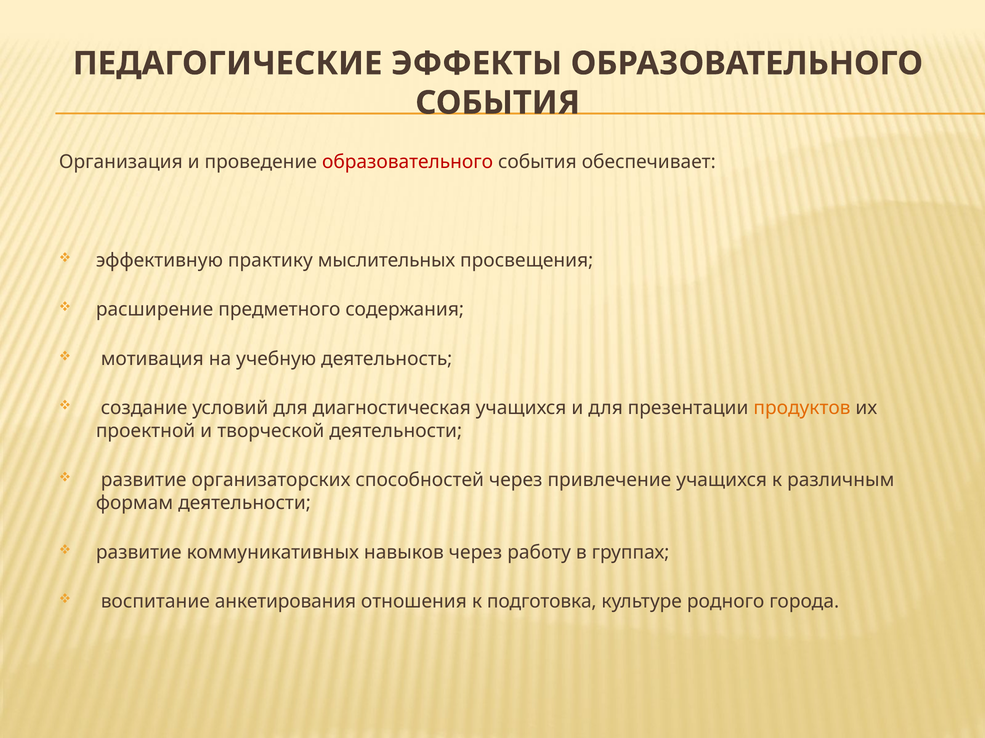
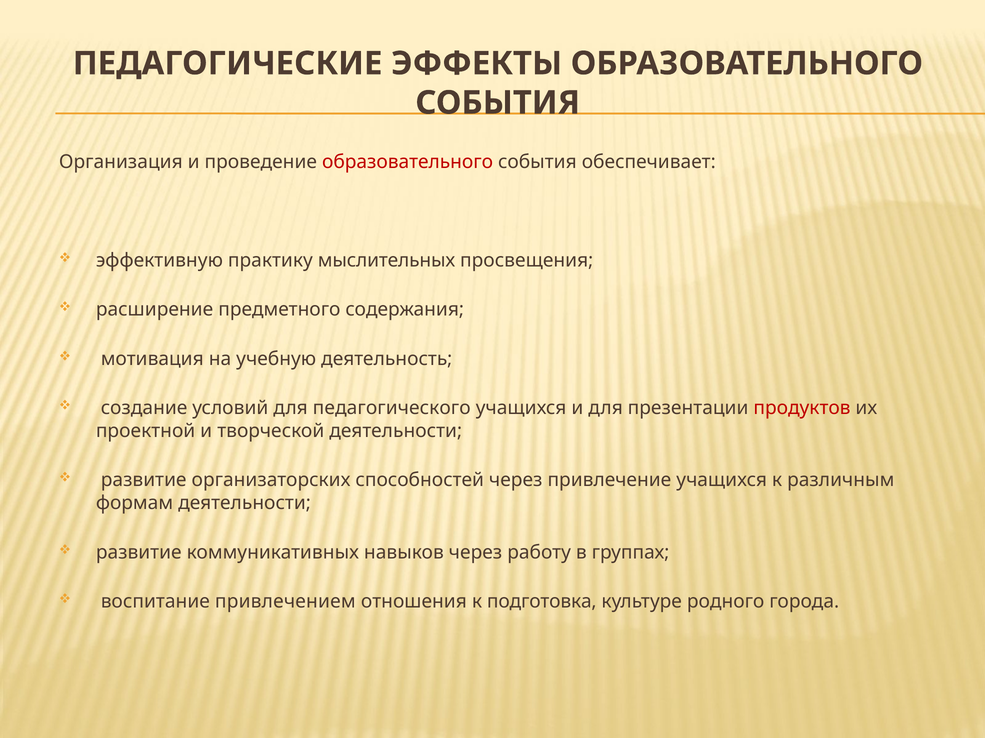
диагностическая: диагностическая -> педагогического (392, 408)
продуктов colour: orange -> red (802, 408)
анкетирования: анкетирования -> привлечением (285, 602)
